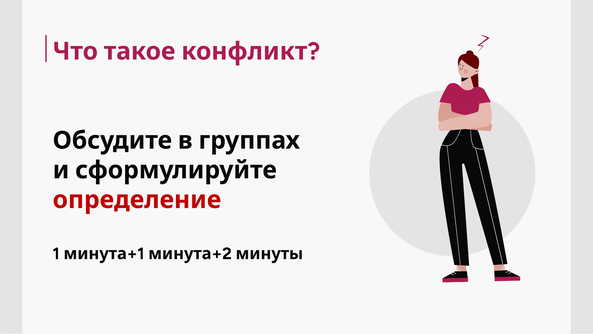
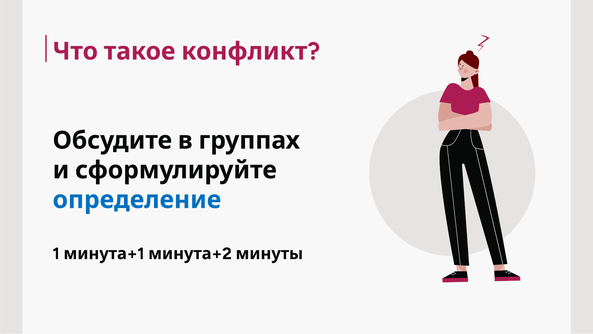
определение colour: red -> blue (137, 200)
